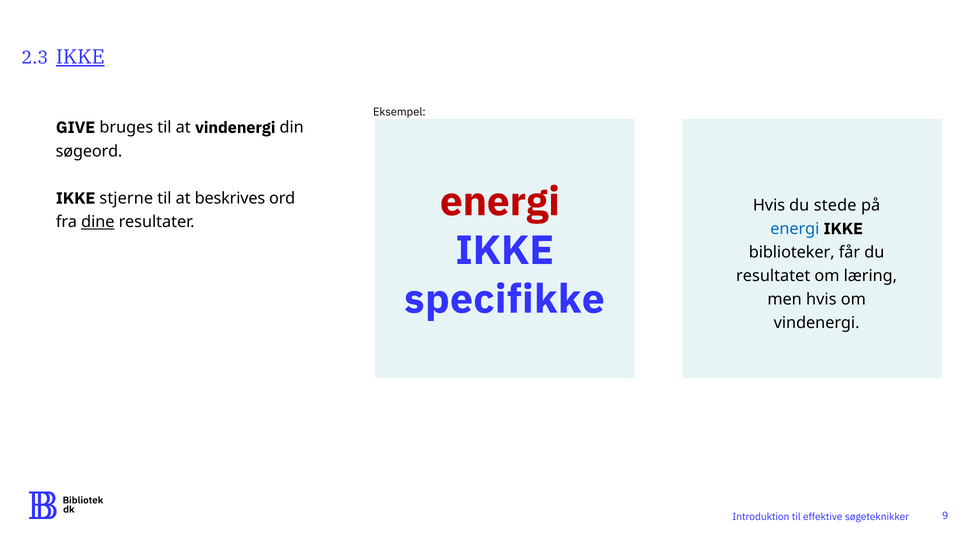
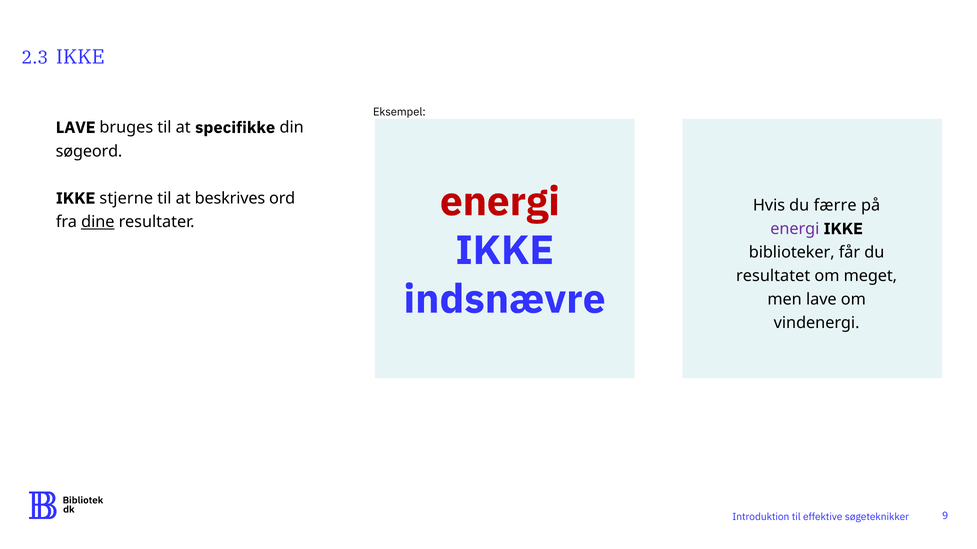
IKKE underline: present -> none (80, 57)
GIVE: GIVE -> LAVE (76, 128)
at vindenergi: vindenergi -> specifikke (235, 128)
stede: stede -> færre (835, 205)
energi colour: blue -> purple (795, 229)
læring: læring -> meget (870, 276)
specifikke: specifikke -> indsnævre (505, 300)
men hvis: hvis -> lave (821, 300)
